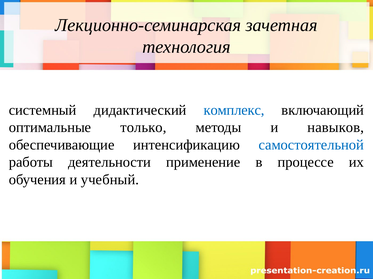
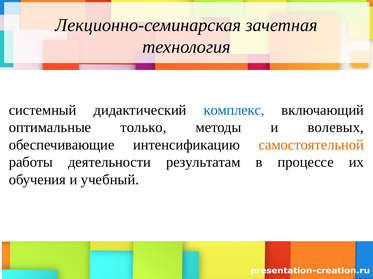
навыков: навыков -> волевых (336, 128)
самостоятельной colour: blue -> orange (311, 145)
применение: применение -> результатам (203, 163)
